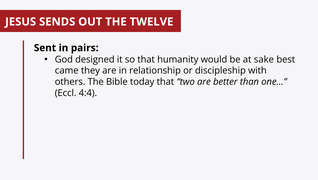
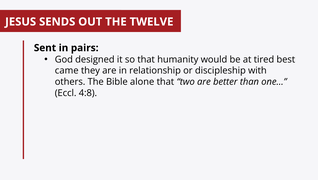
sake: sake -> tired (264, 59)
today: today -> alone (142, 81)
4:4: 4:4 -> 4:8 (88, 93)
